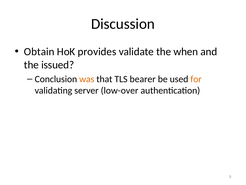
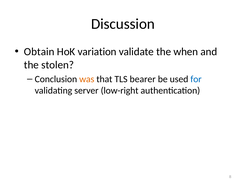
provides: provides -> variation (97, 52)
issued: issued -> stolen (58, 65)
for colour: orange -> blue (196, 79)
low-over: low-over -> low-right (120, 90)
